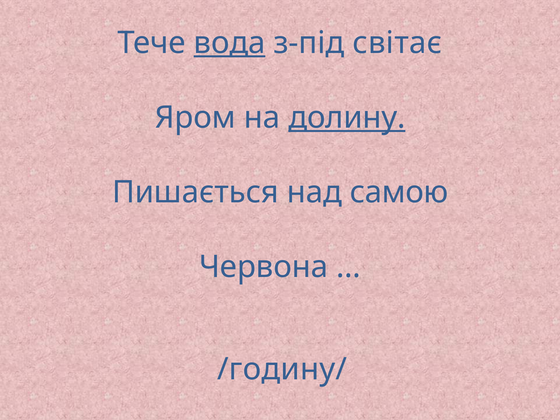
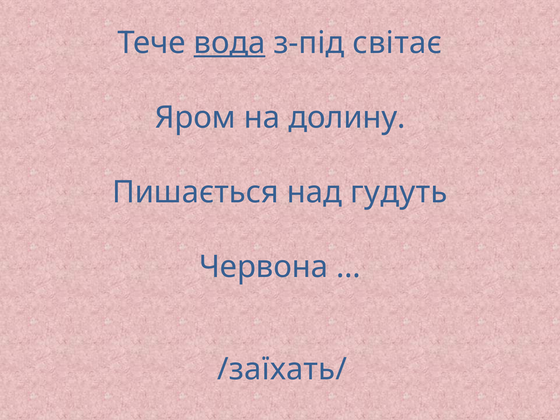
долину underline: present -> none (347, 118)
самою: самою -> гудуть (399, 192)
/годину/: /годину/ -> /заїхать/ (282, 369)
